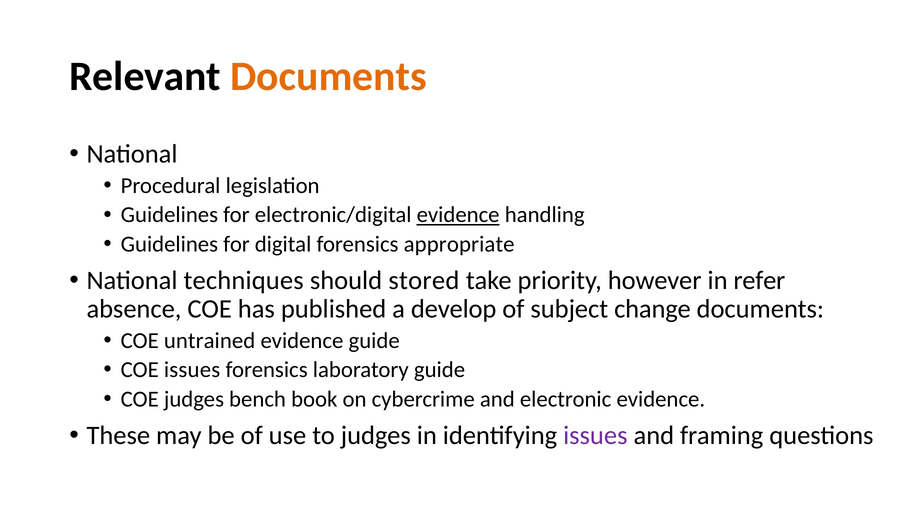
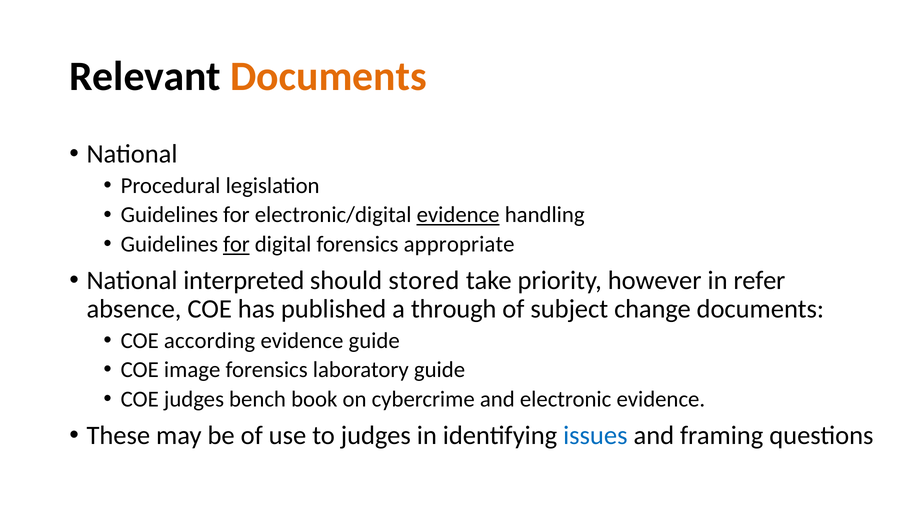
for underline: none -> present (236, 244)
techniques: techniques -> interpreted (244, 280)
develop: develop -> through (454, 309)
untrained: untrained -> according (210, 340)
COE issues: issues -> image (192, 369)
issues colour: purple -> blue (595, 435)
